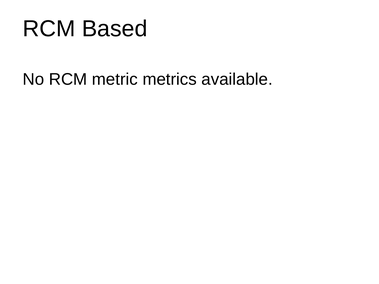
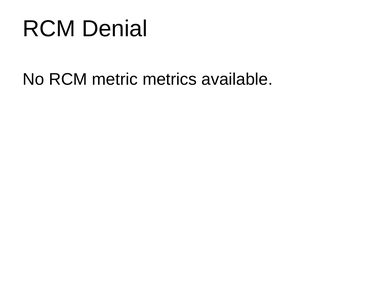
Based: Based -> Denial (115, 29)
